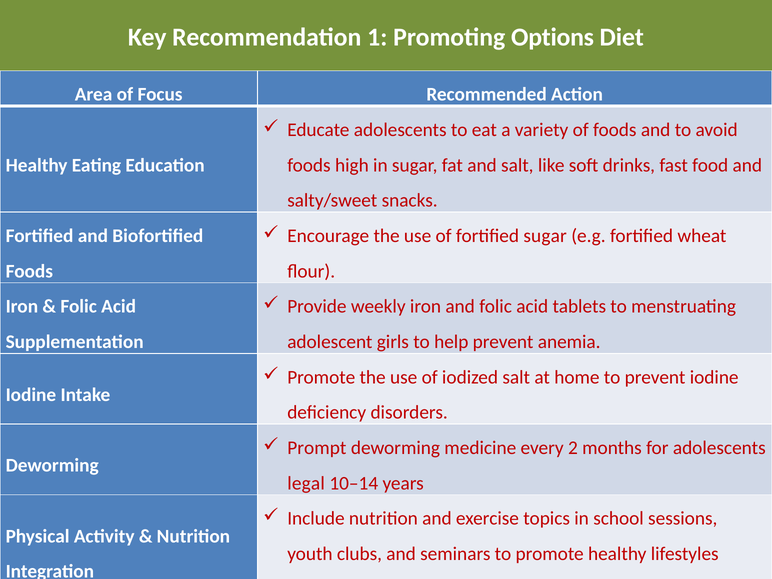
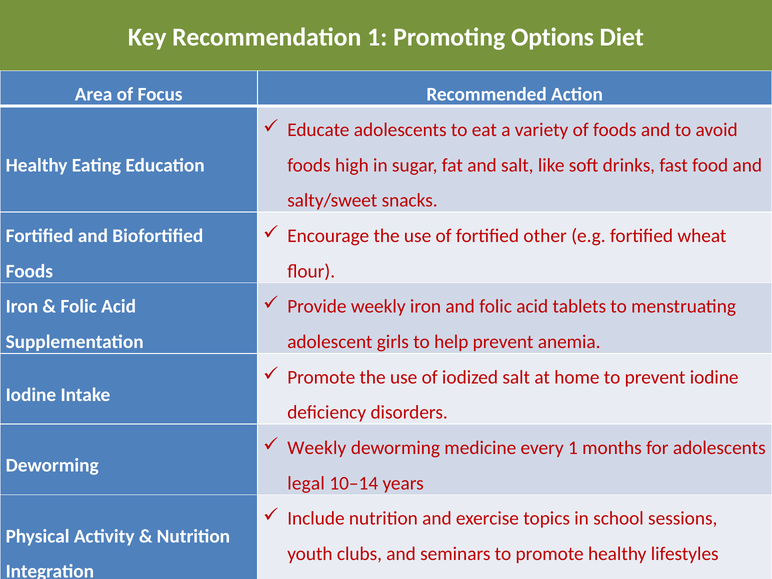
fortified sugar: sugar -> other (545, 236)
Prompt: Prompt -> Weekly (317, 448)
every 2: 2 -> 1 (573, 448)
